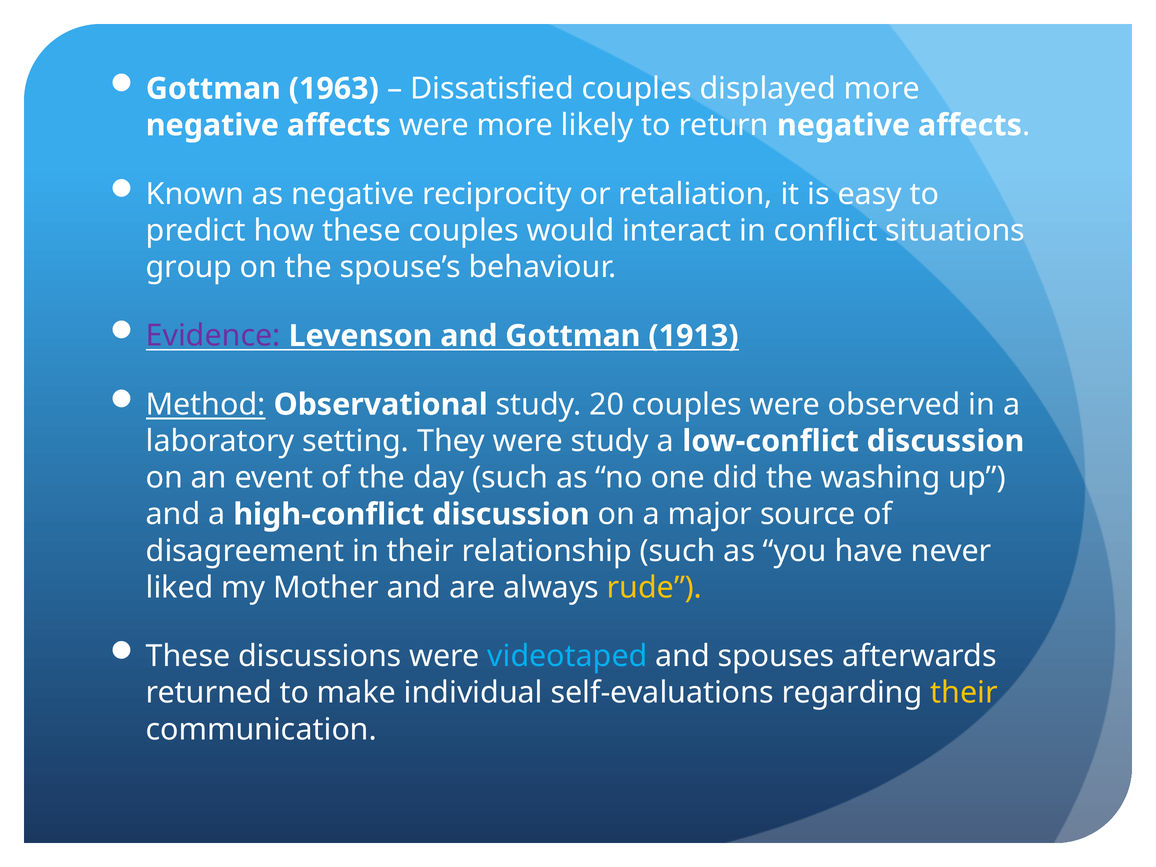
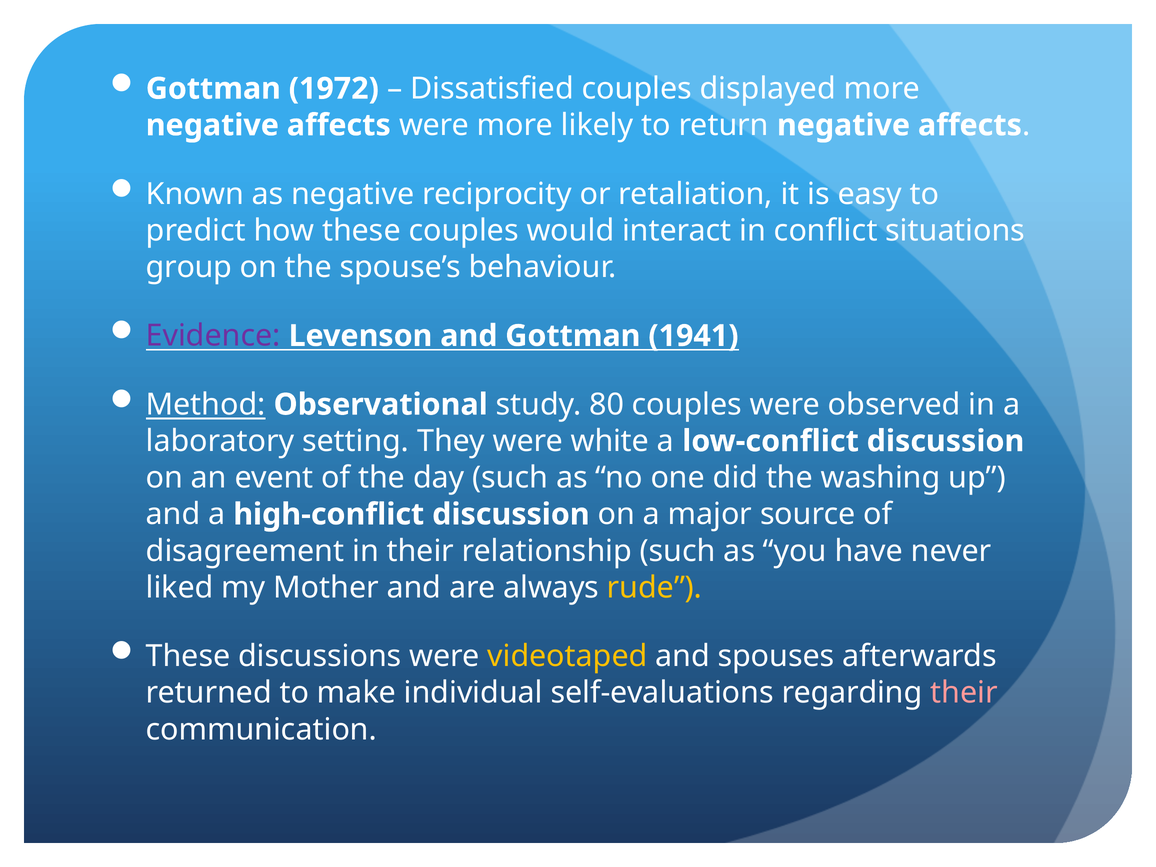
1963: 1963 -> 1972 (334, 89)
1913: 1913 -> 1941 (693, 336)
20: 20 -> 80 (607, 405)
were study: study -> white (610, 441)
videotaped colour: light blue -> yellow (567, 656)
their colour: yellow -> pink (964, 693)
